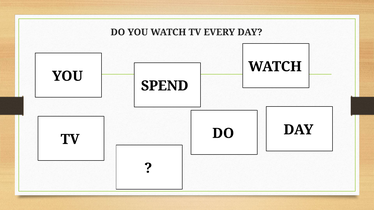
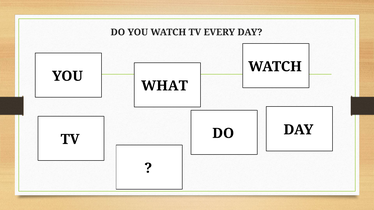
SPEND: SPEND -> WHAT (165, 86)
